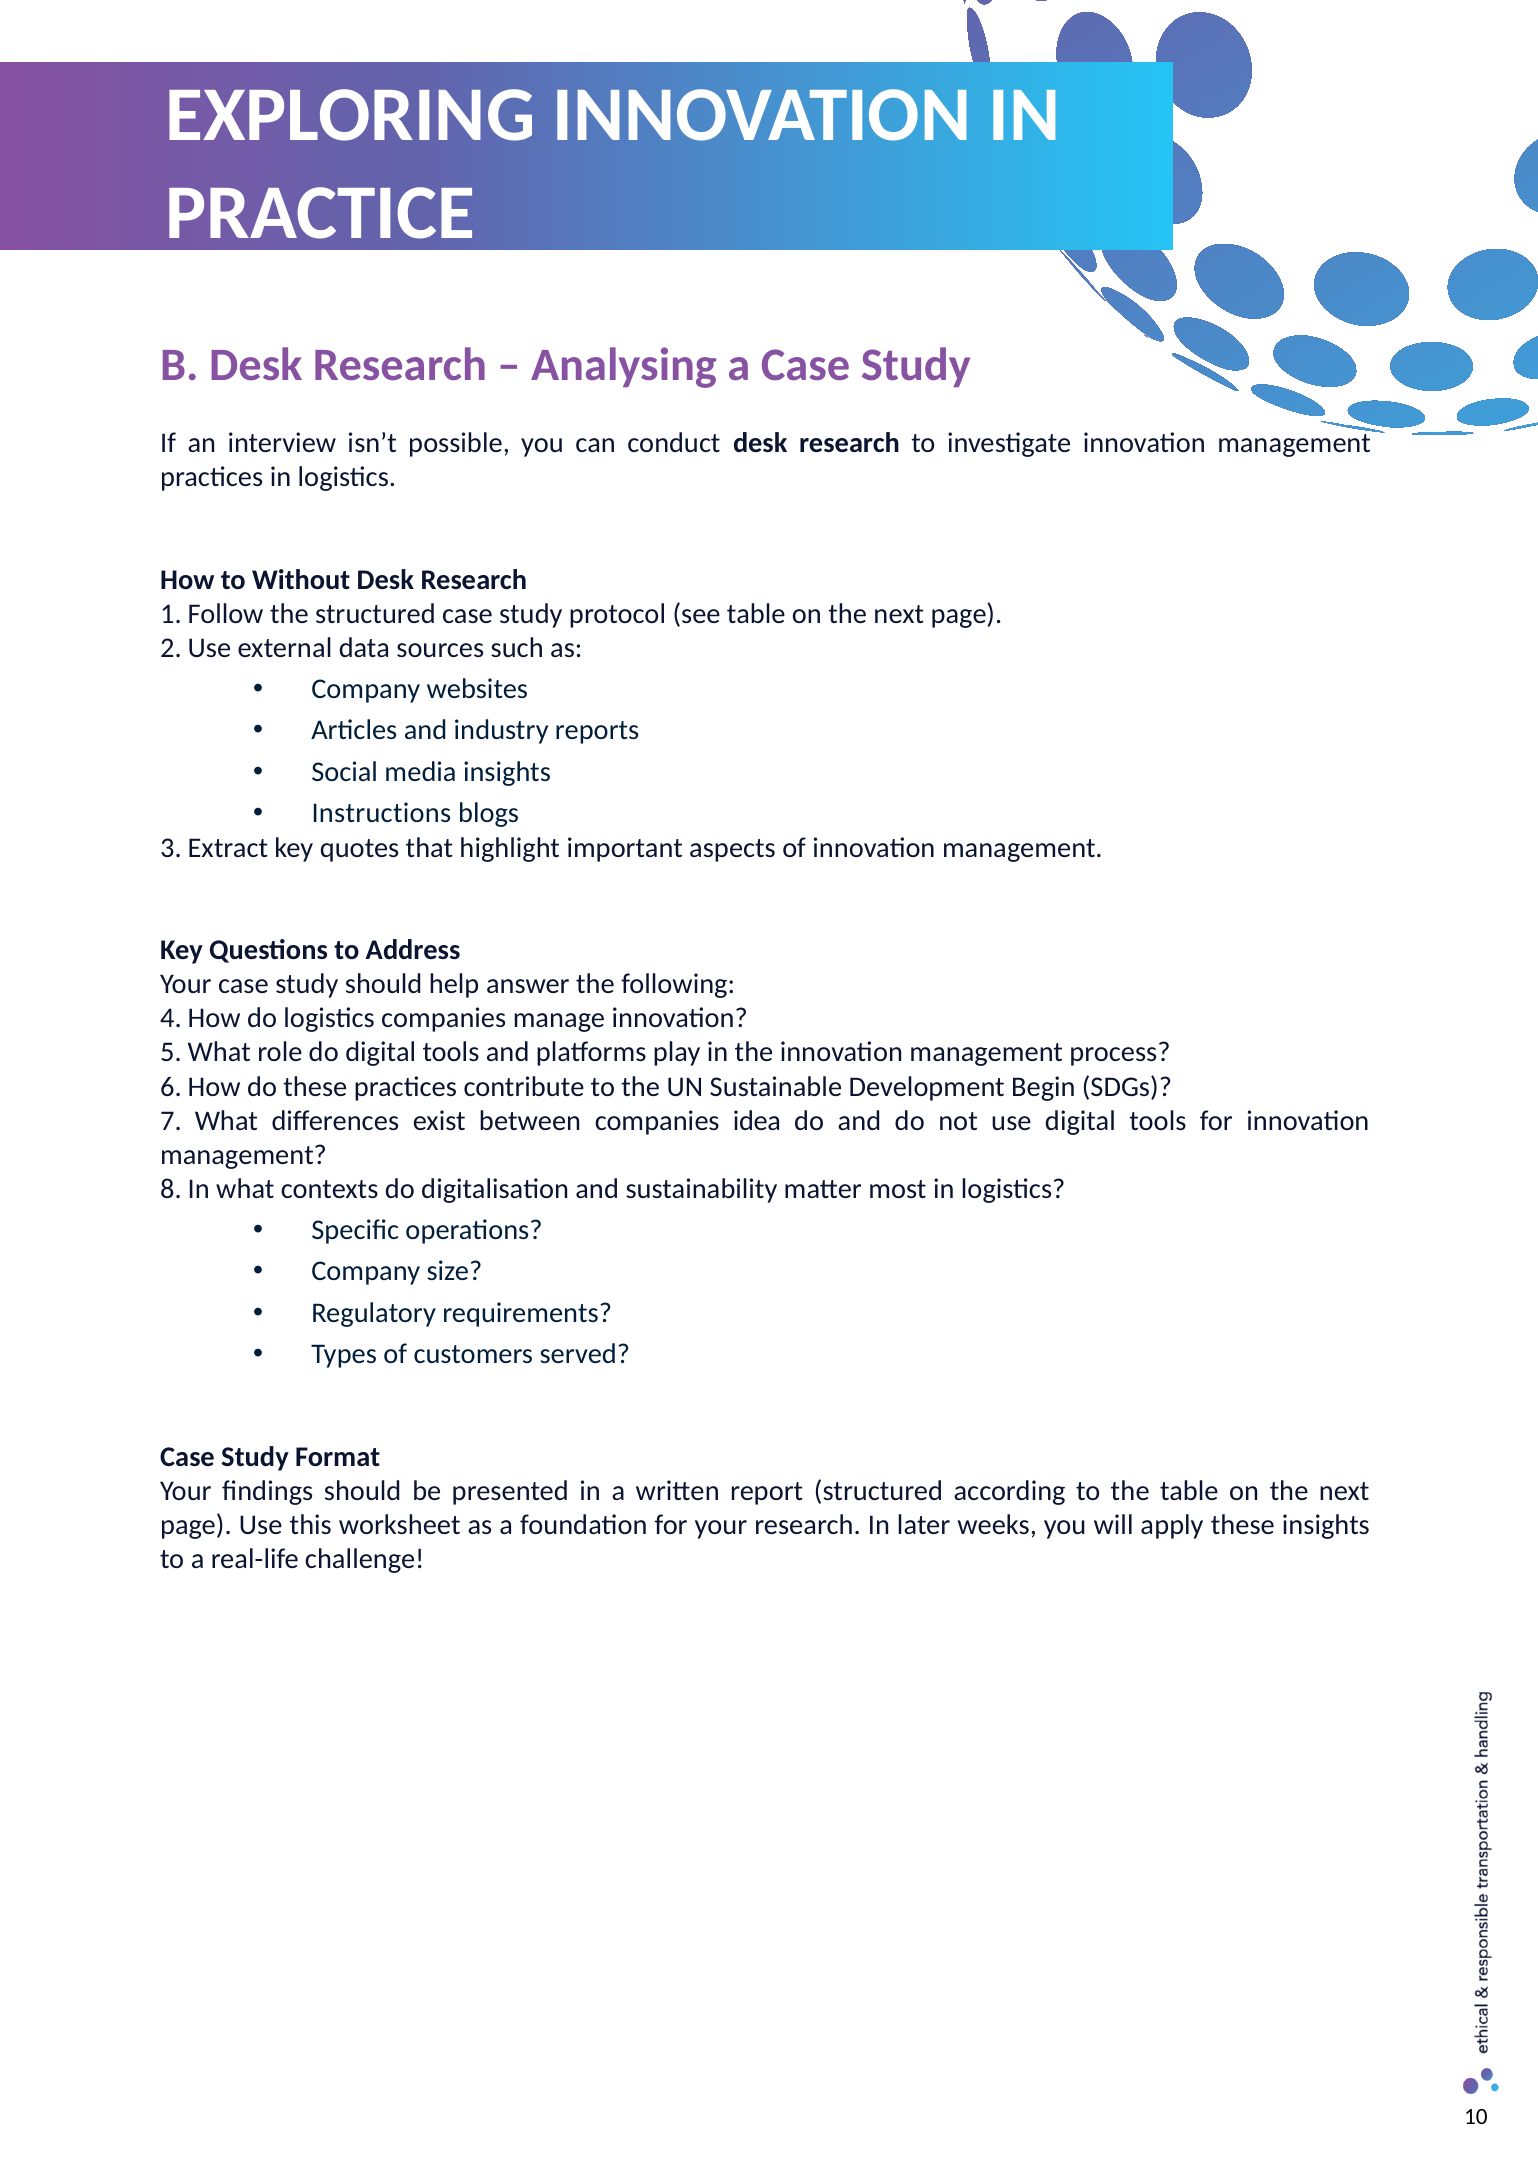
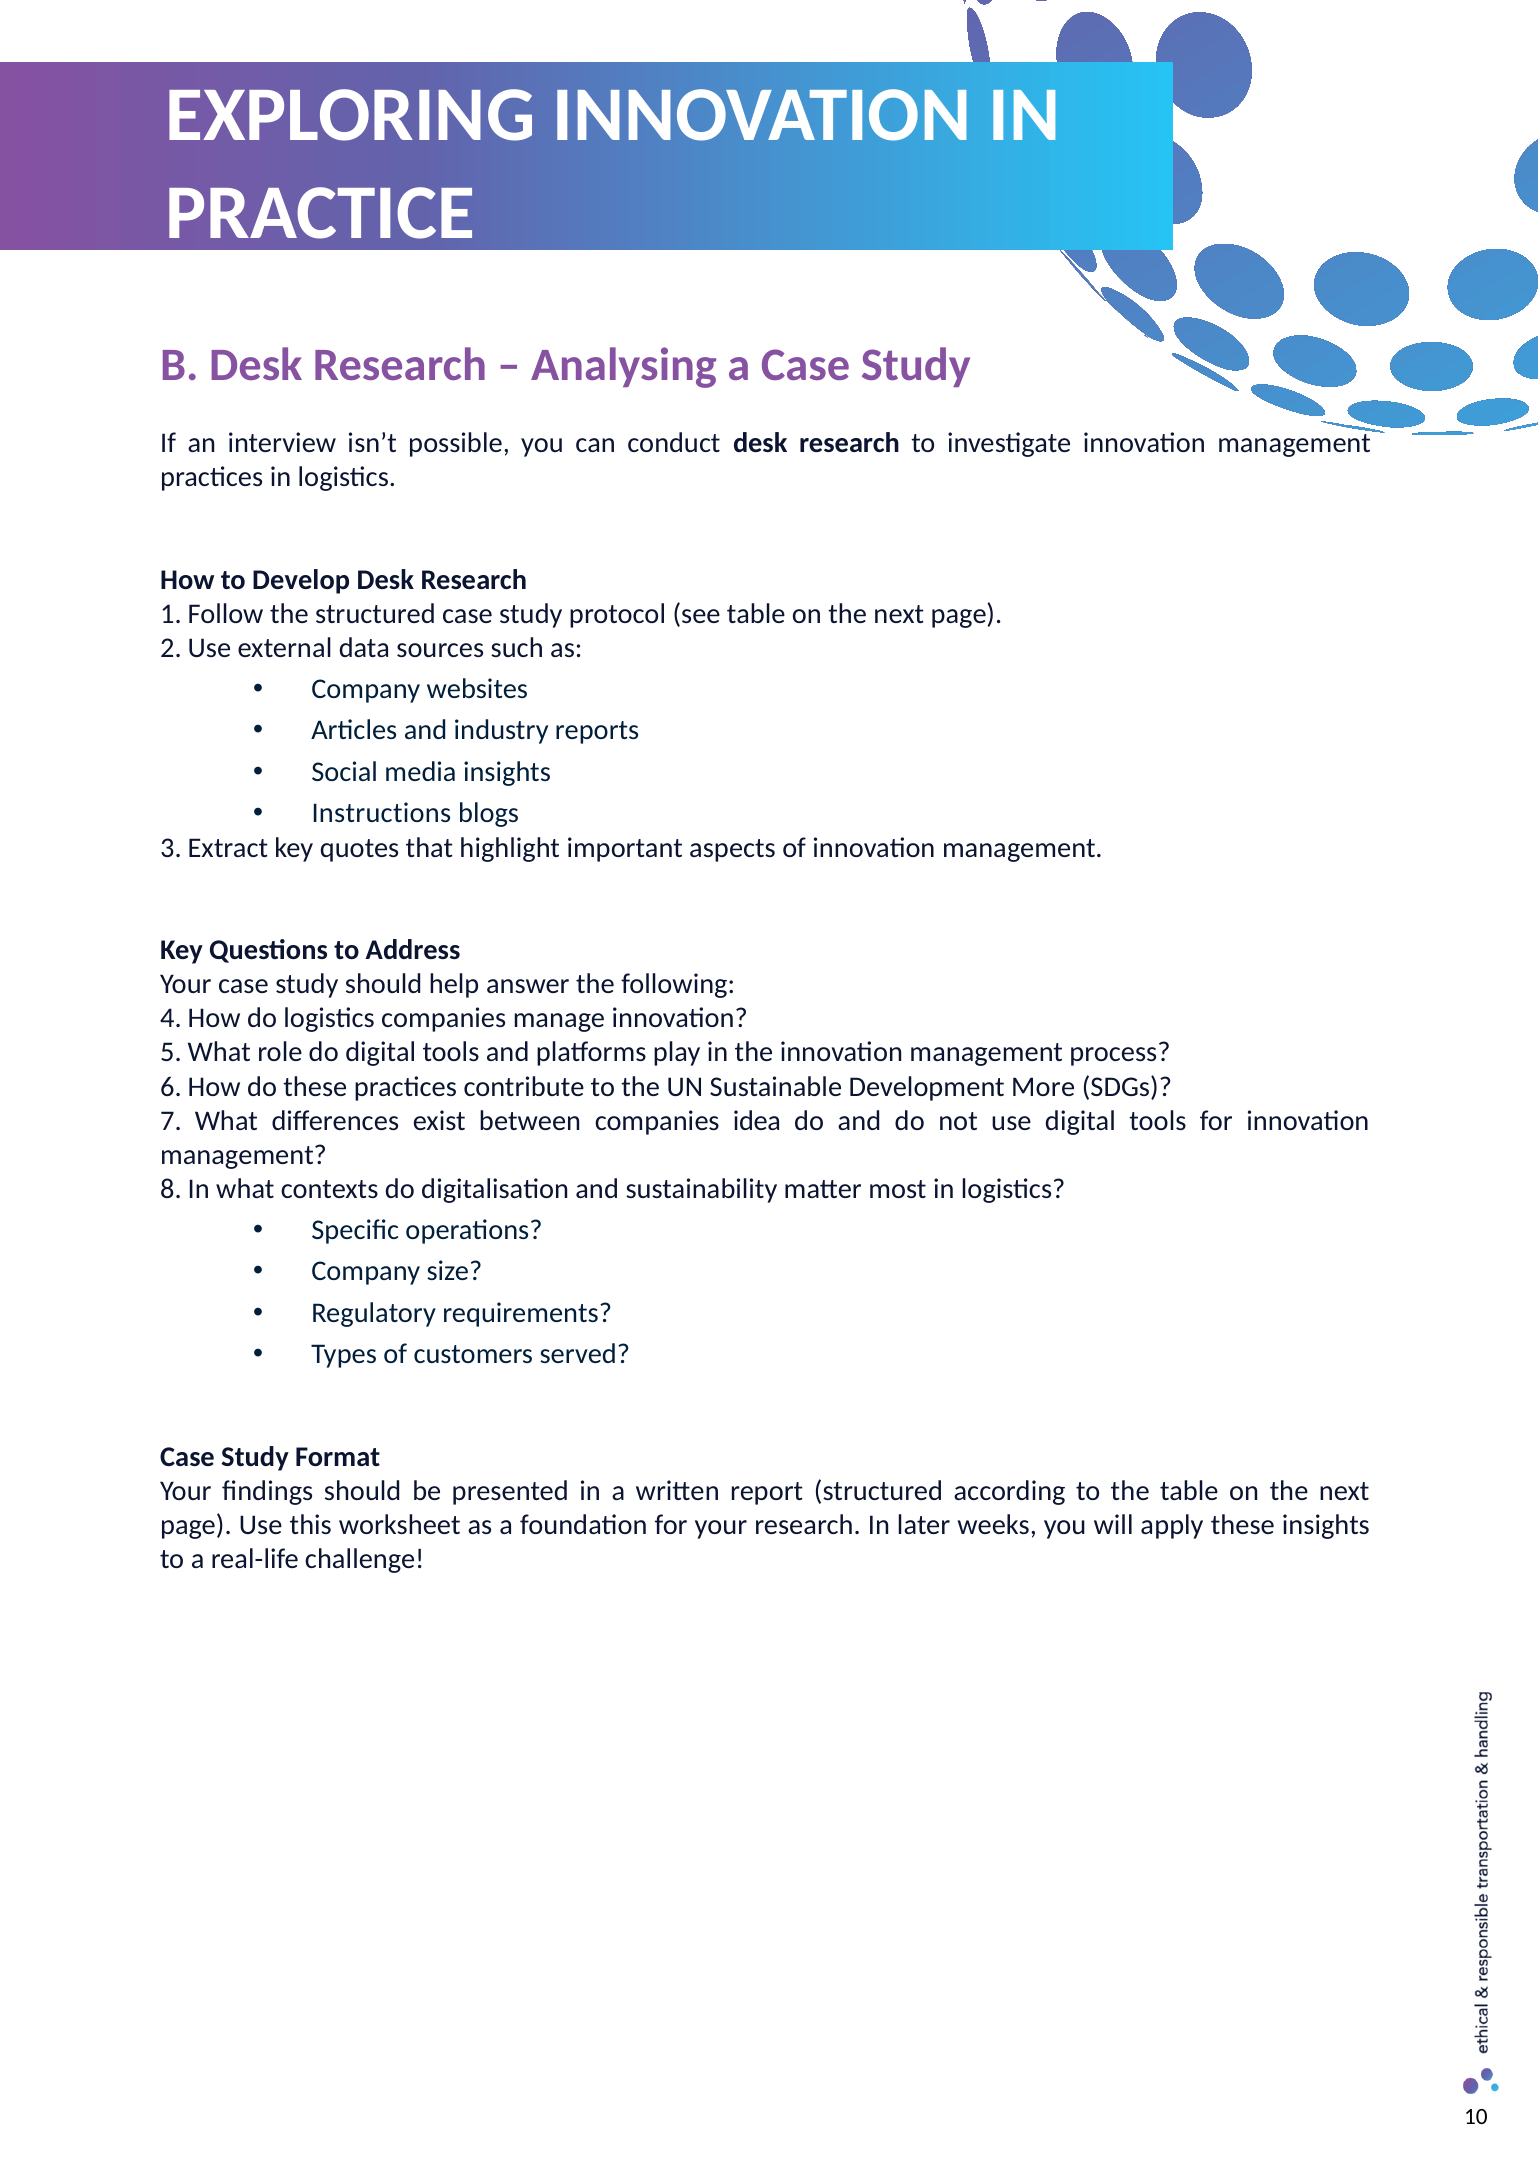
Without: Without -> Develop (301, 580)
Begin: Begin -> More (1043, 1087)
